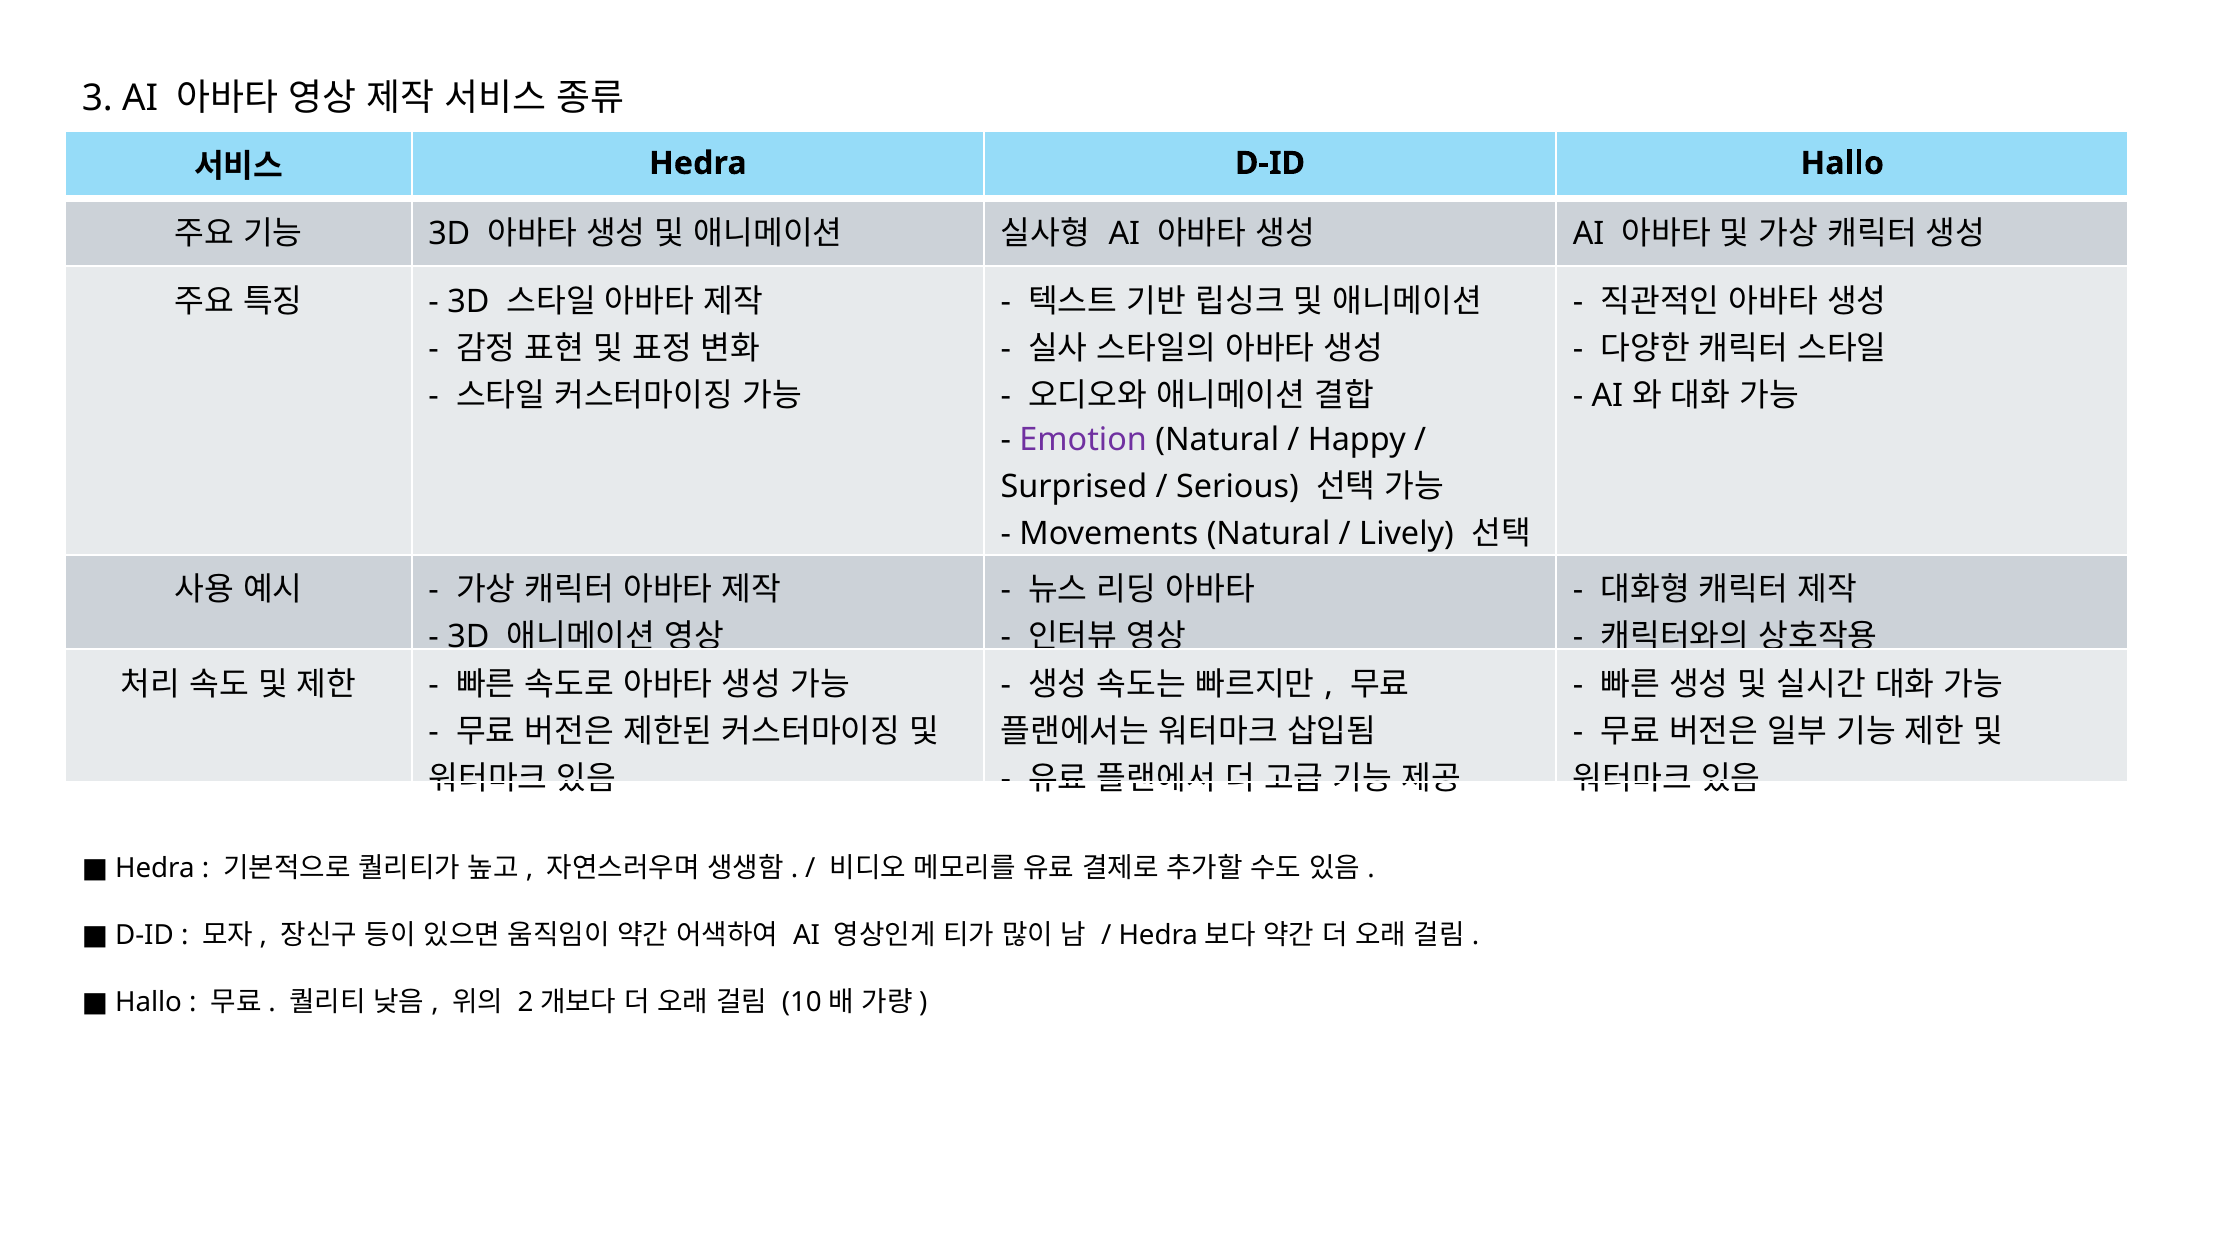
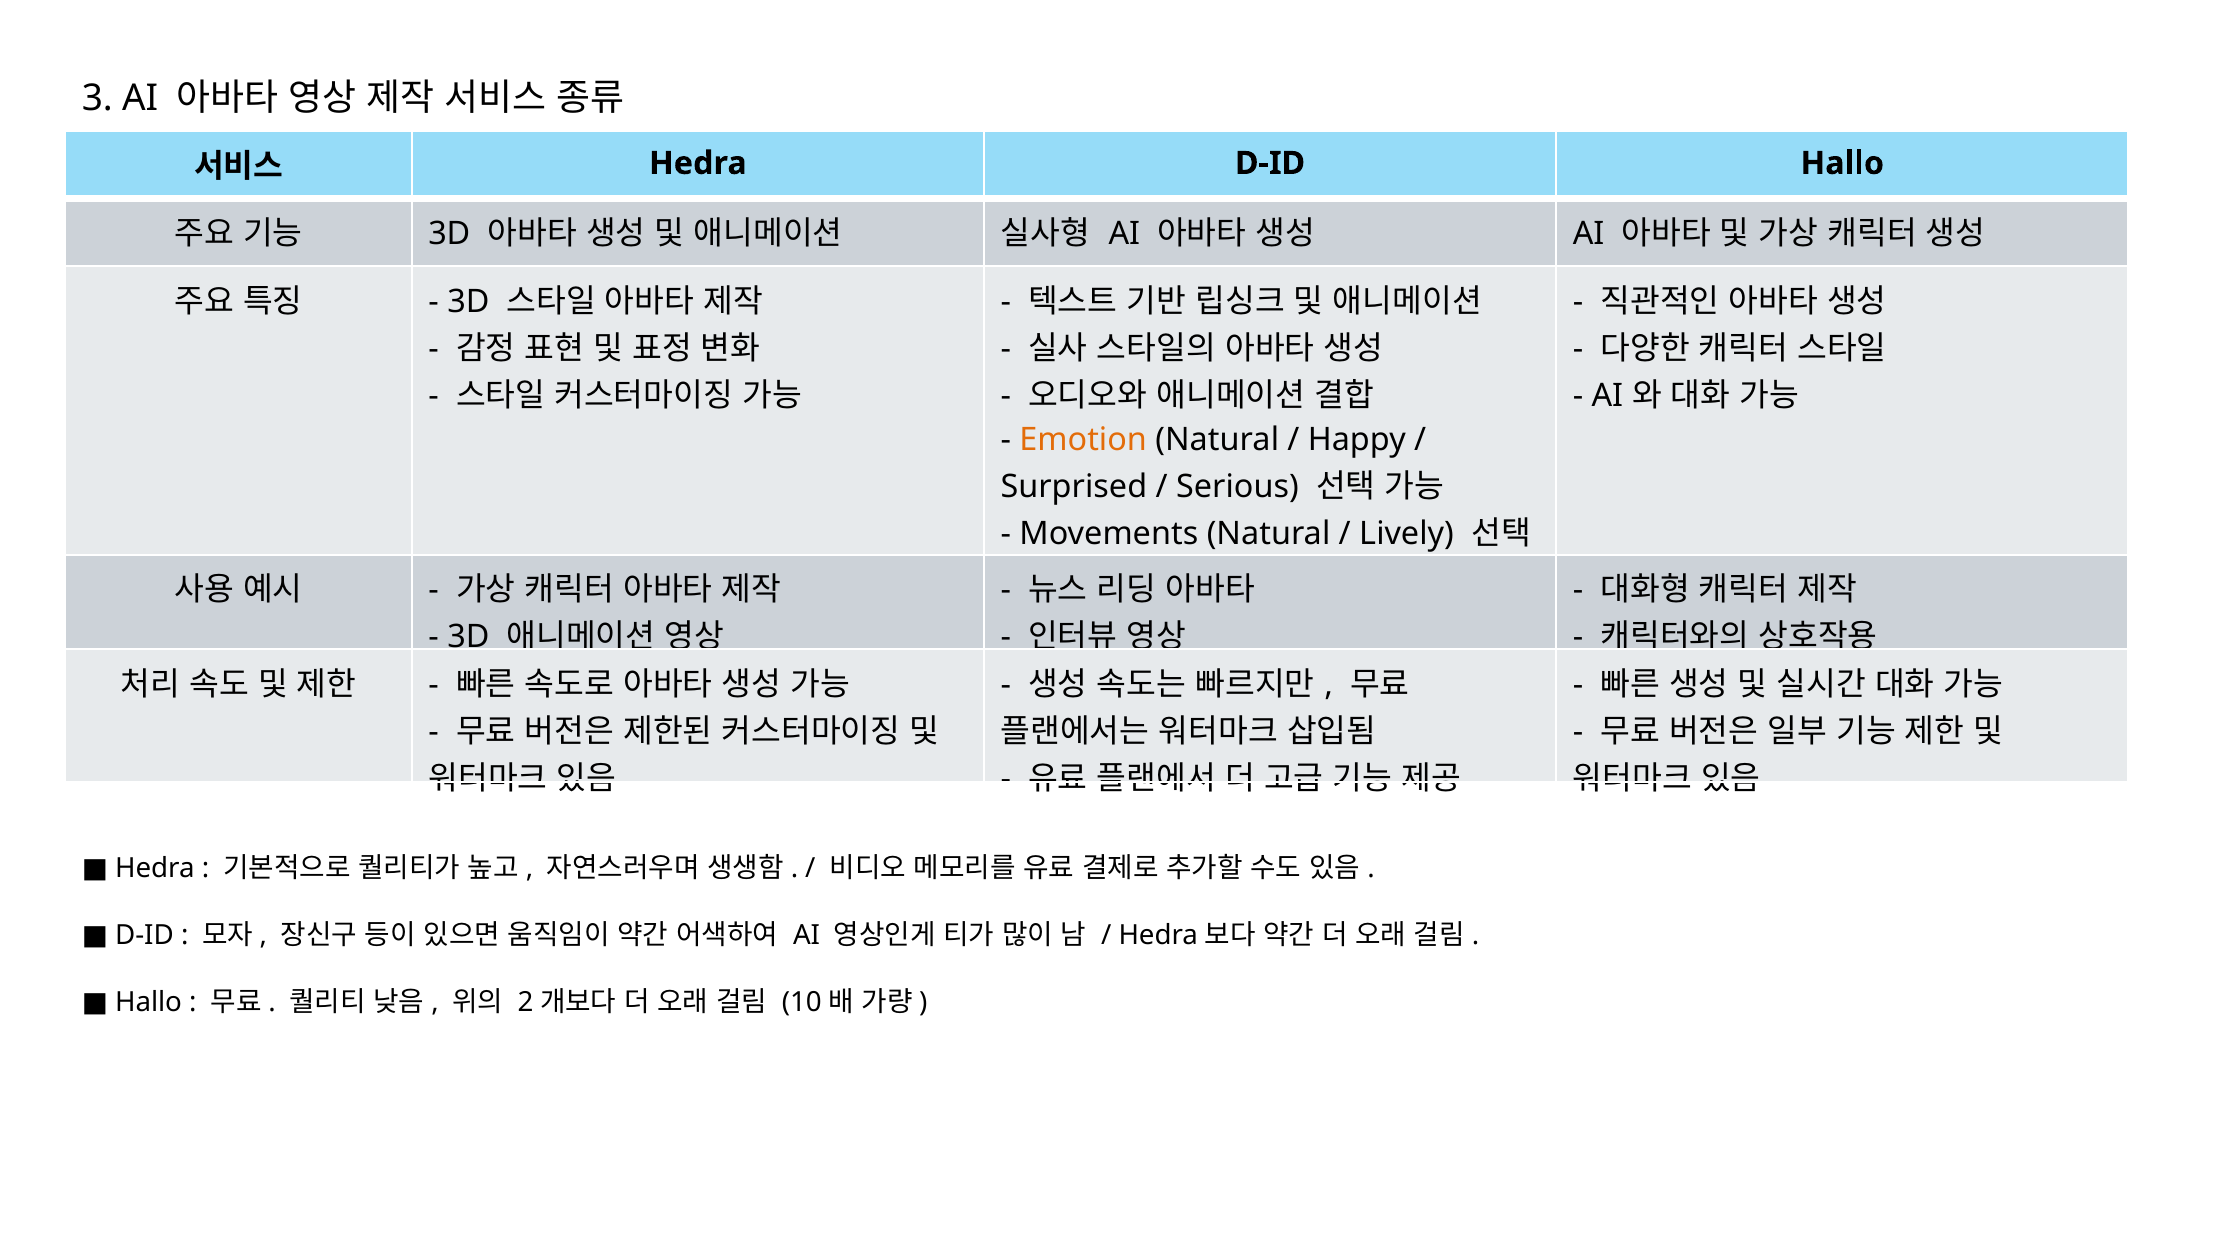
Emotion colour: purple -> orange (1083, 440)
